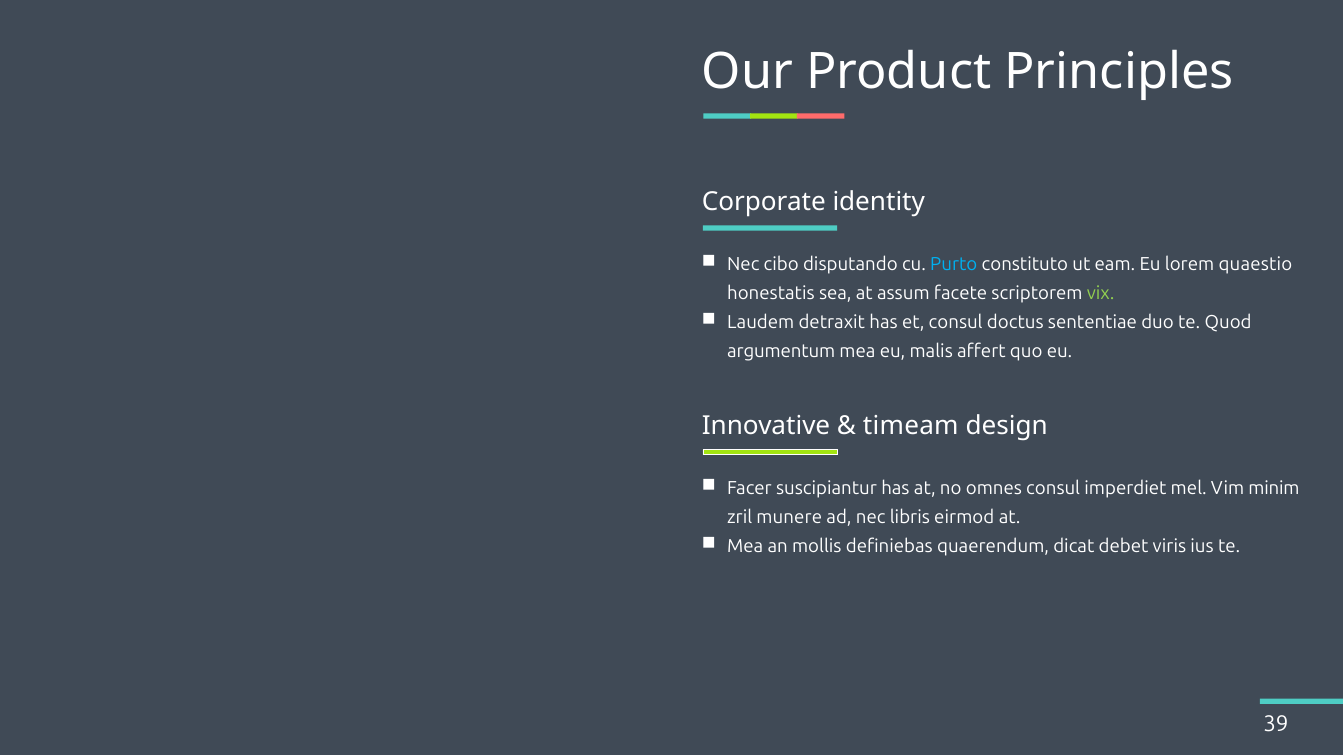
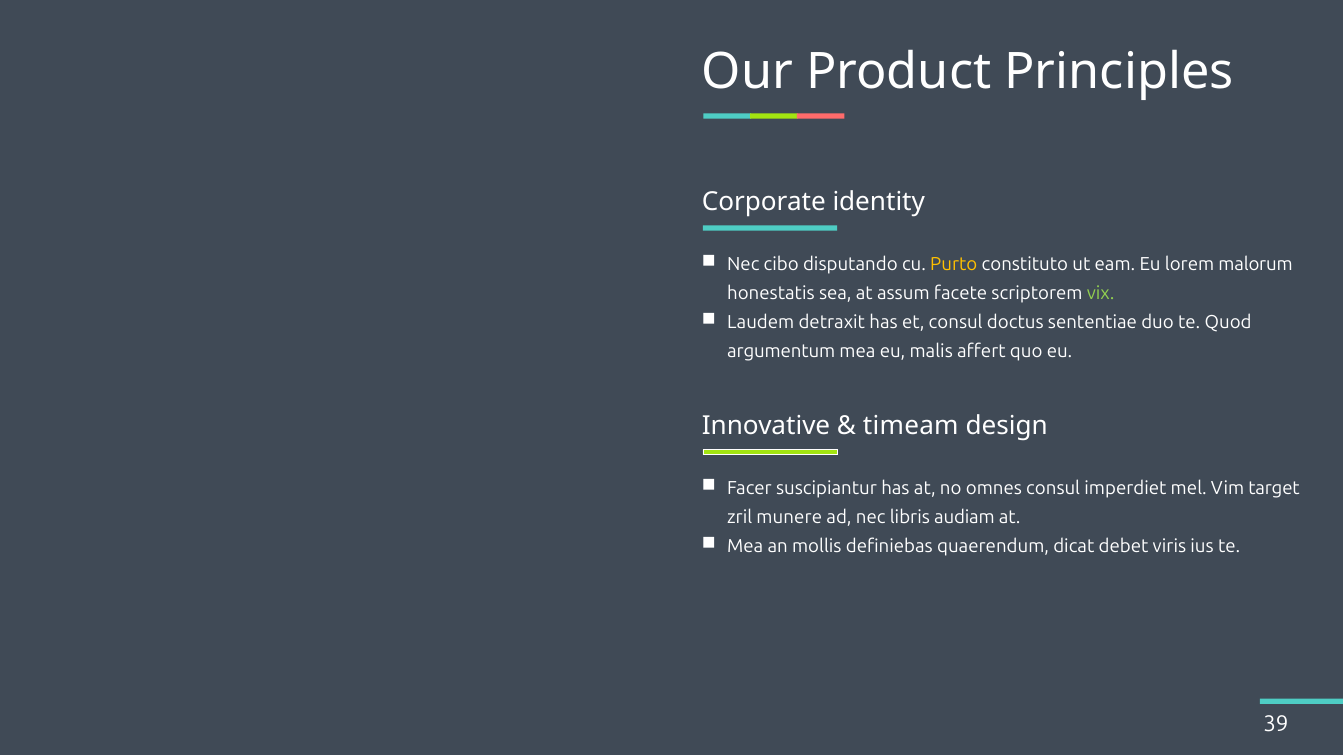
Purto colour: light blue -> yellow (954, 265)
quaestio: quaestio -> malorum (1256, 265)
minim: minim -> target (1274, 489)
eirmod: eirmod -> audiam (964, 518)
